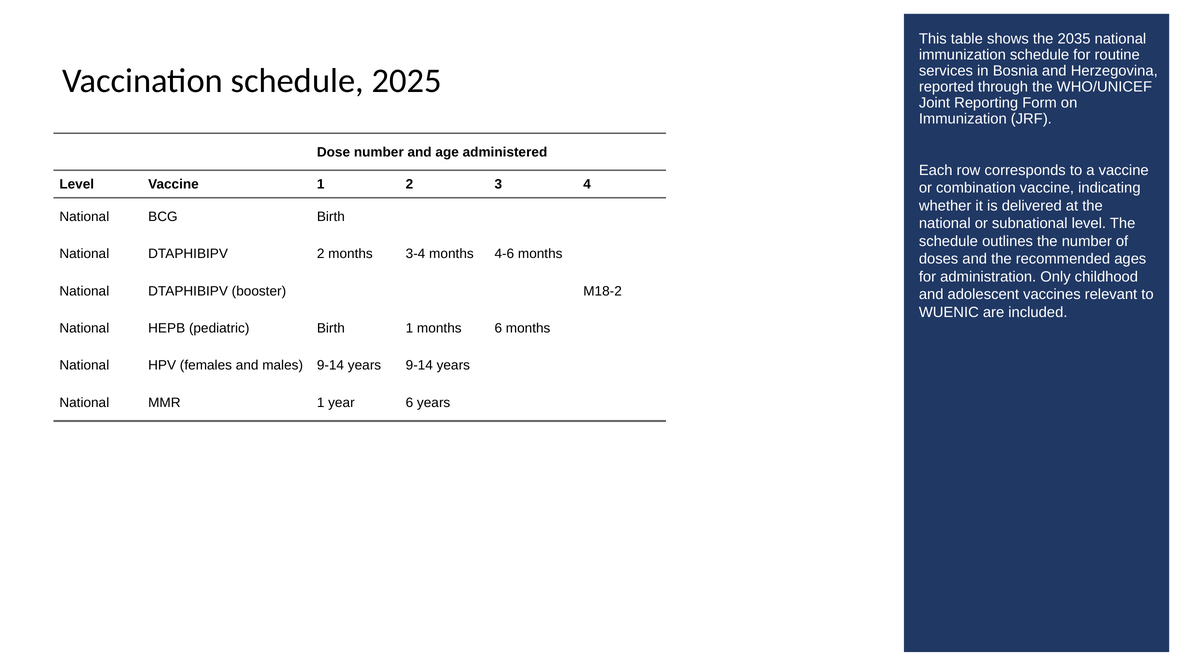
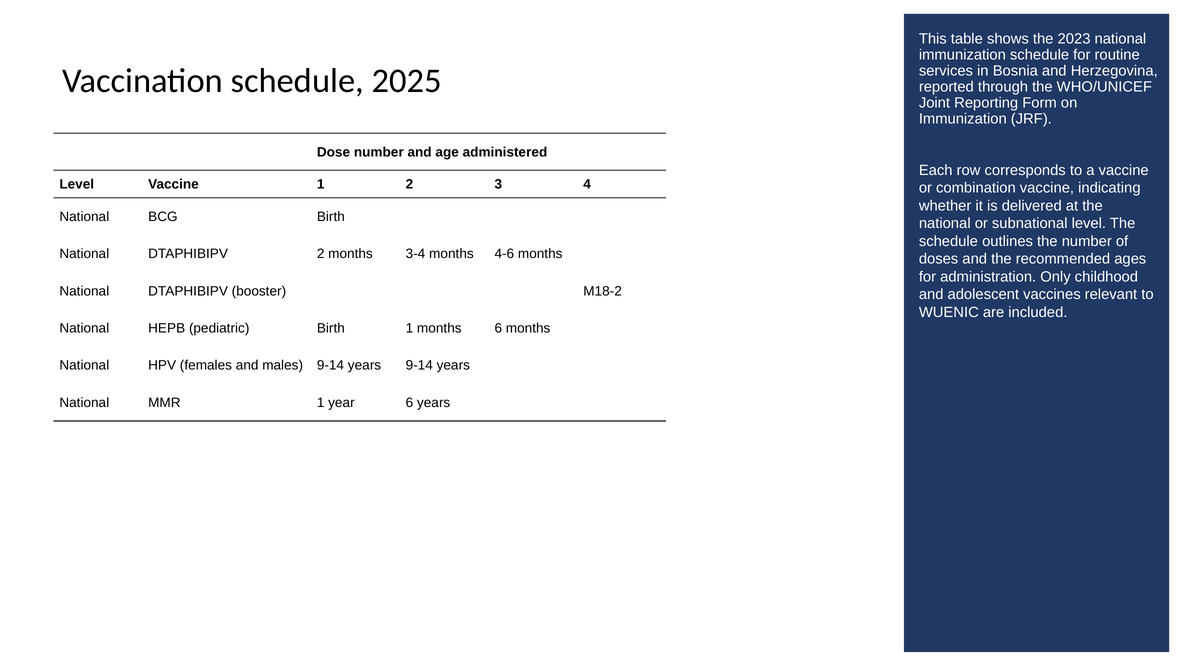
2035: 2035 -> 2023 (1074, 39)
